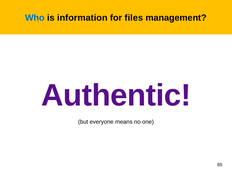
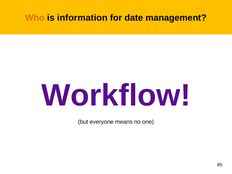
Who colour: blue -> orange (35, 18)
files: files -> date (134, 18)
Authentic: Authentic -> Workflow (116, 95)
